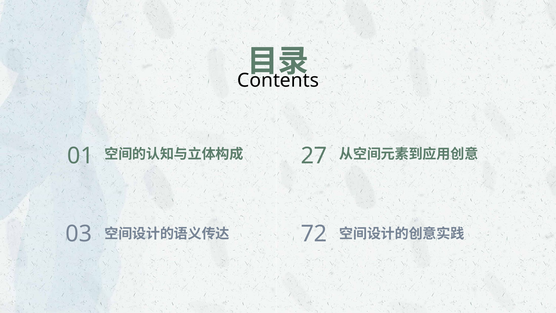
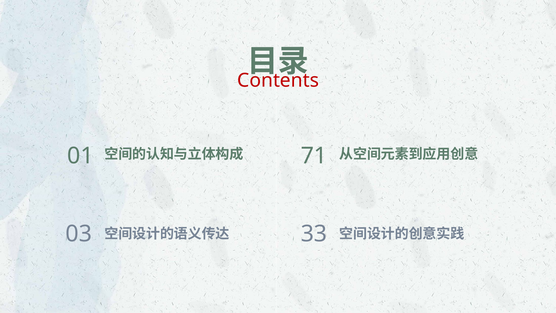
Contents colour: black -> red (278, 80)
27: 27 -> 71 (314, 156)
72: 72 -> 33 (314, 234)
